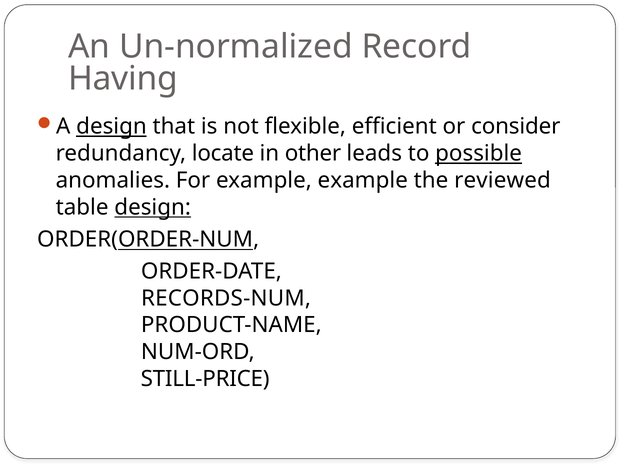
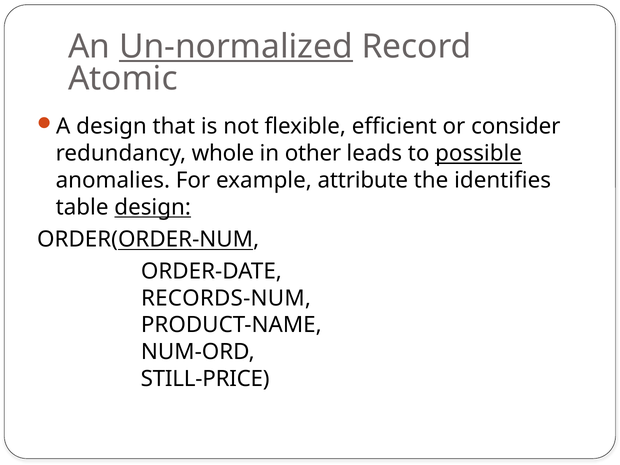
Un-normalized underline: none -> present (236, 47)
Having: Having -> Atomic (123, 79)
design underline: present -> none (111, 127)
locate: locate -> whole (223, 154)
example example: example -> attribute (363, 180)
reviewed: reviewed -> identifies (503, 180)
